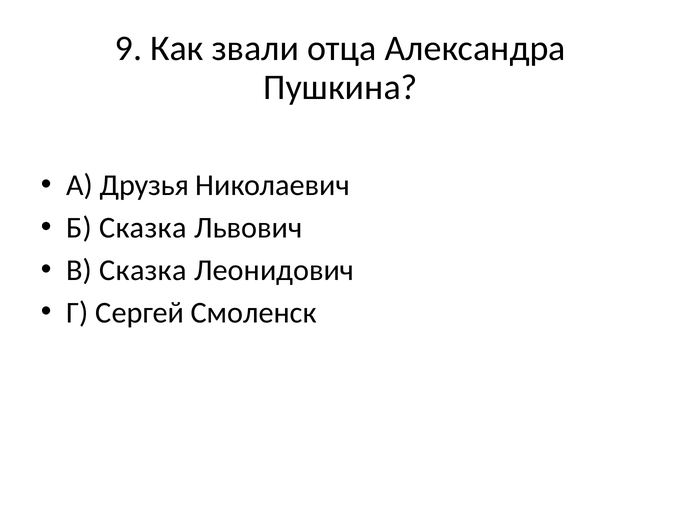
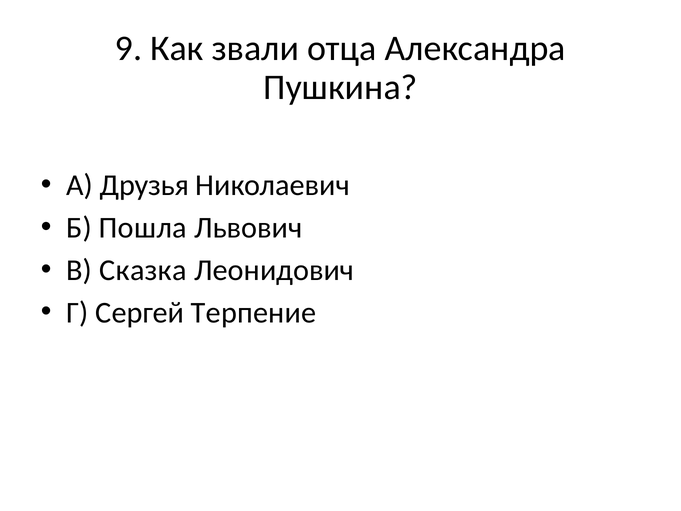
Б Сказка: Сказка -> Пошла (143, 228)
Смоленск: Смоленск -> Терпение (254, 312)
